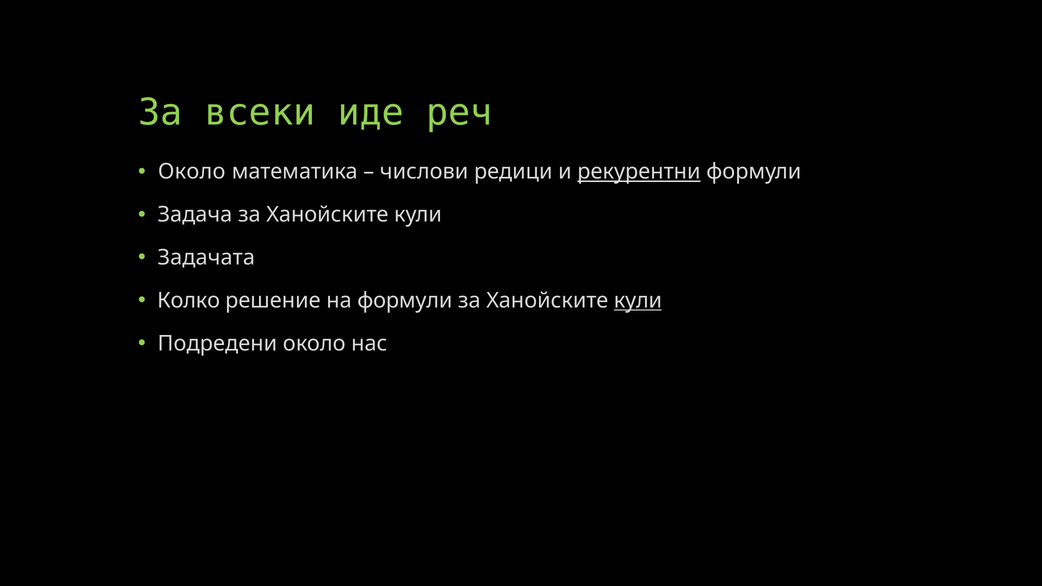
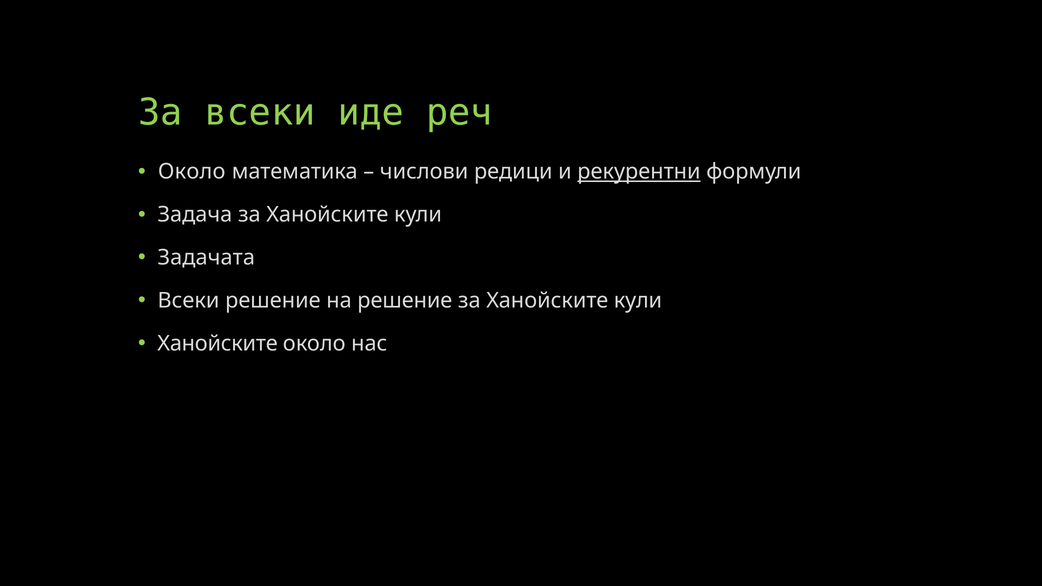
Колко: Колко -> Всеки (189, 301)
на формули: формули -> решение (405, 301)
кули underline: present -> none (638, 301)
Подредени: Подредени -> Ханойските (218, 344)
